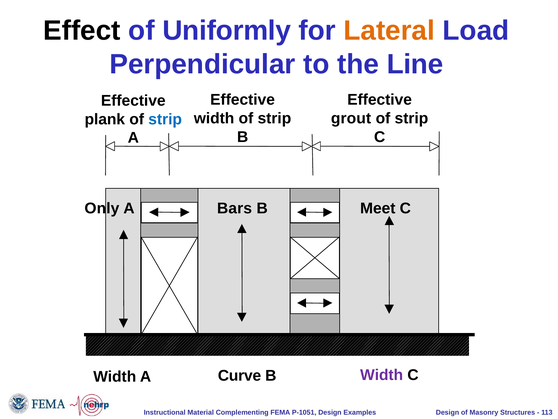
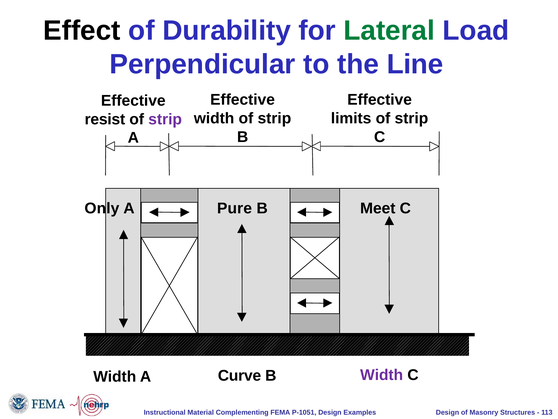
Uniformly: Uniformly -> Durability (227, 31)
Lateral colour: orange -> green (389, 31)
grout: grout -> limits (351, 118)
plank: plank -> resist (105, 119)
strip colour: blue -> purple (165, 119)
Bars: Bars -> Pure (235, 208)
